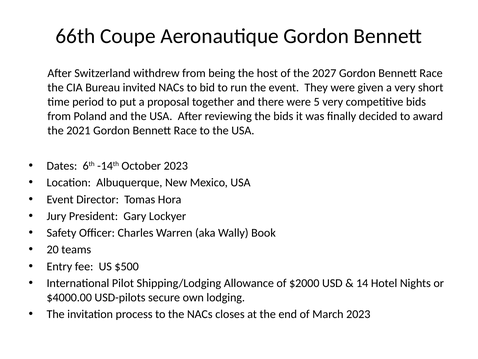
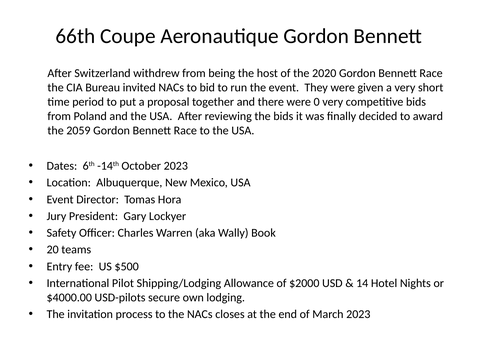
2027: 2027 -> 2020 (324, 73)
5: 5 -> 0 (317, 102)
2021: 2021 -> 2059 (78, 130)
